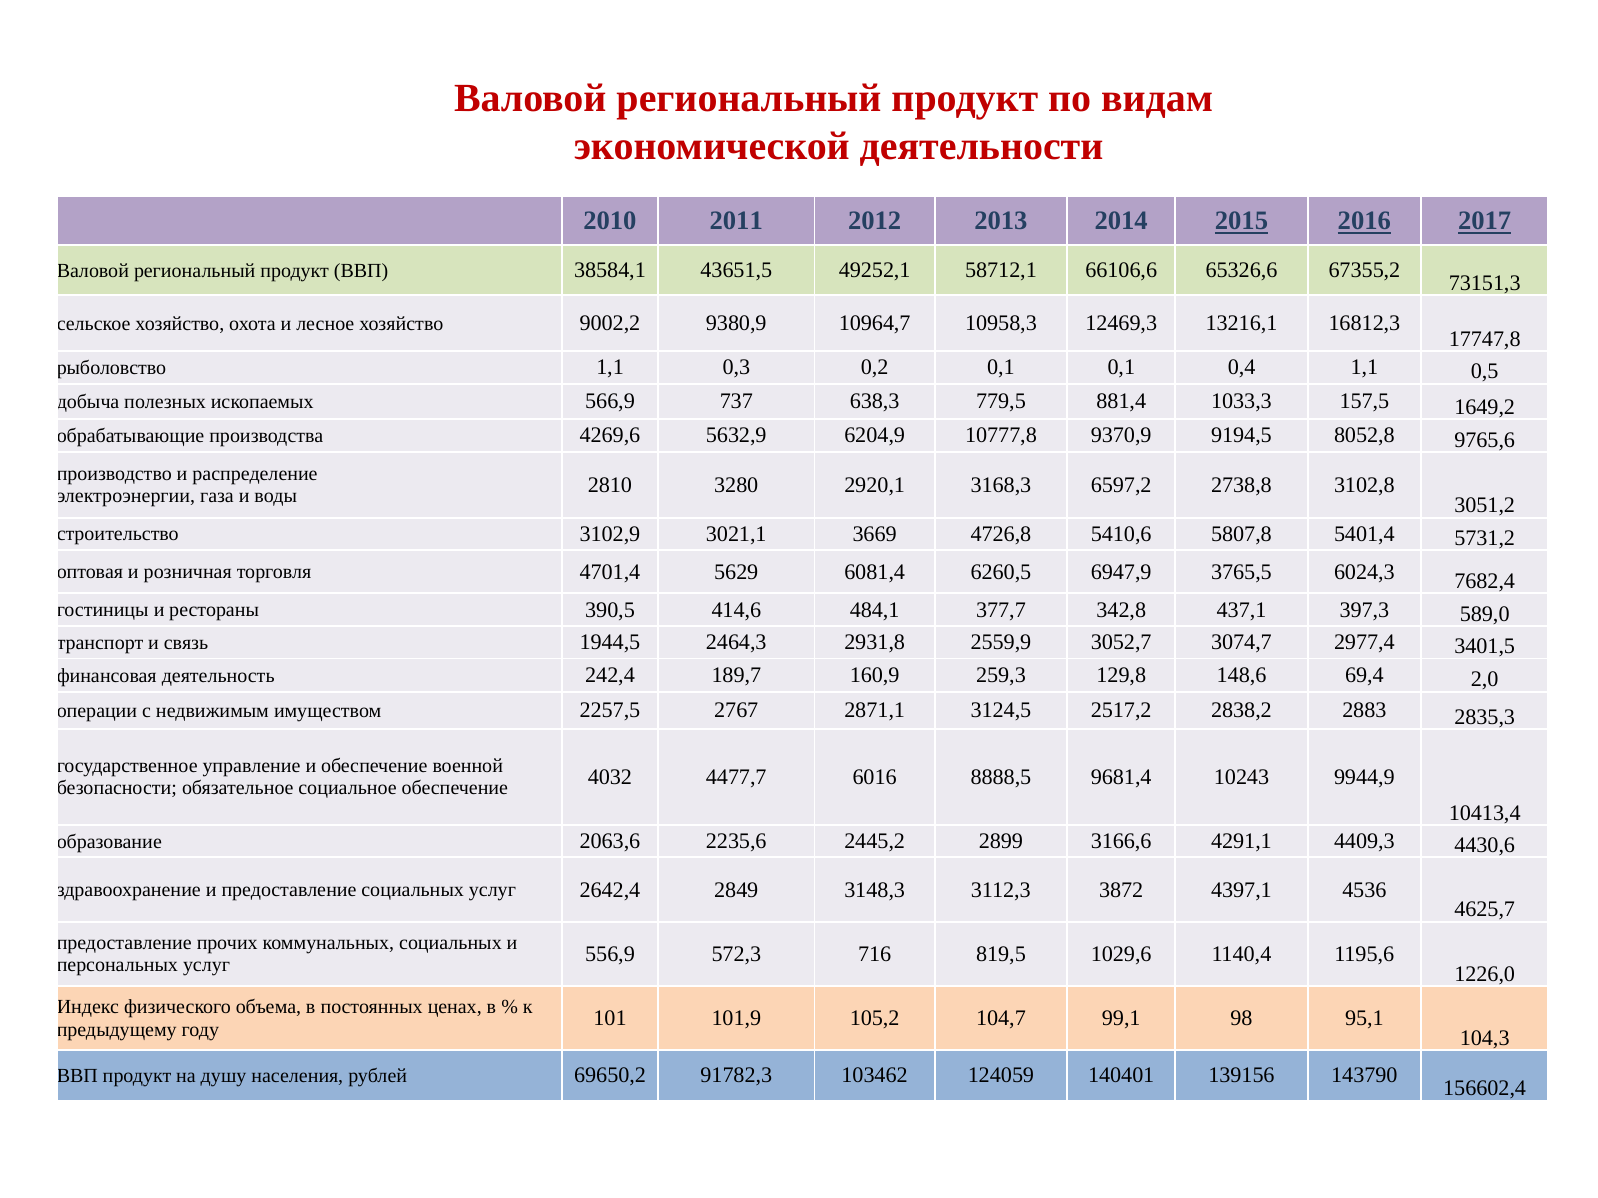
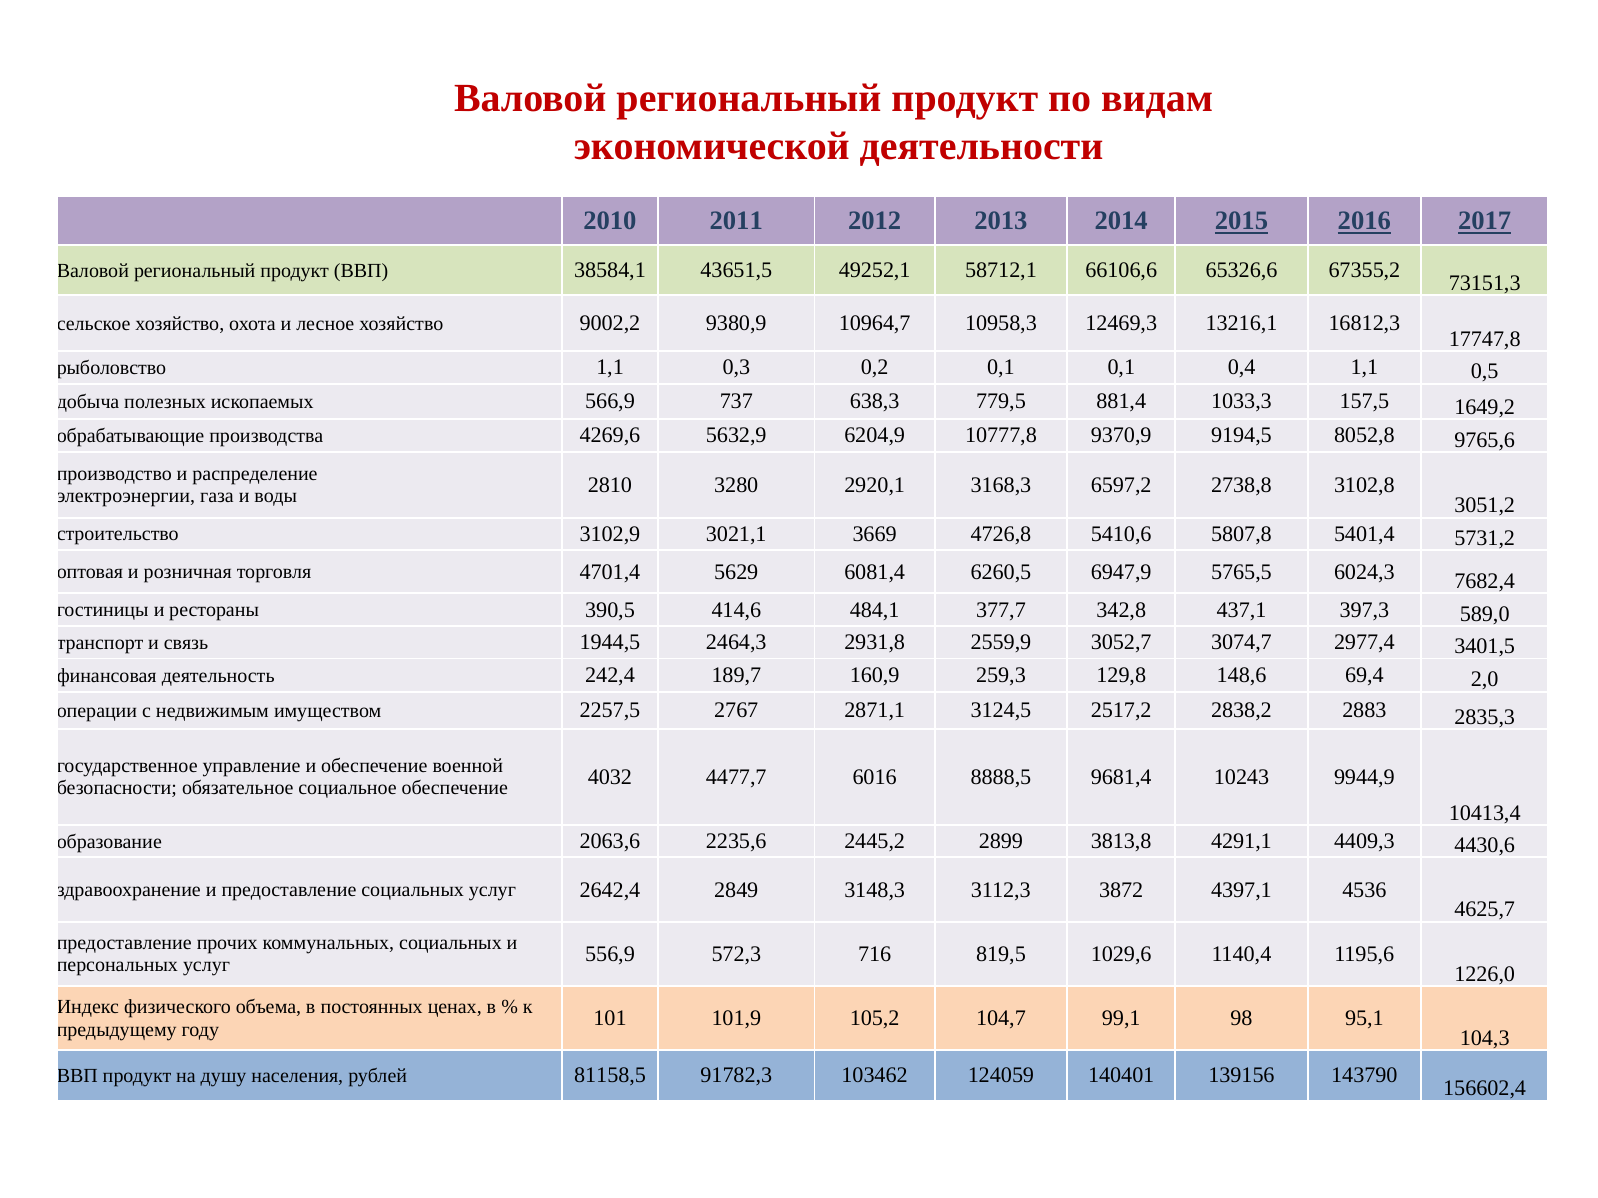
3765,5: 3765,5 -> 5765,5 (1241, 572)
3166,6: 3166,6 -> 3813,8 (1121, 842)
69650,2: 69650,2 -> 81158,5 (610, 1076)
